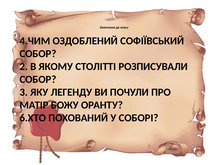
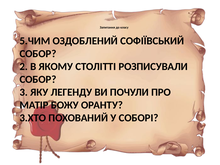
4.ЧИМ: 4.ЧИМ -> 5.ЧИМ (35, 41)
6.ХТО: 6.ХТО -> 3.ХТО (33, 118)
